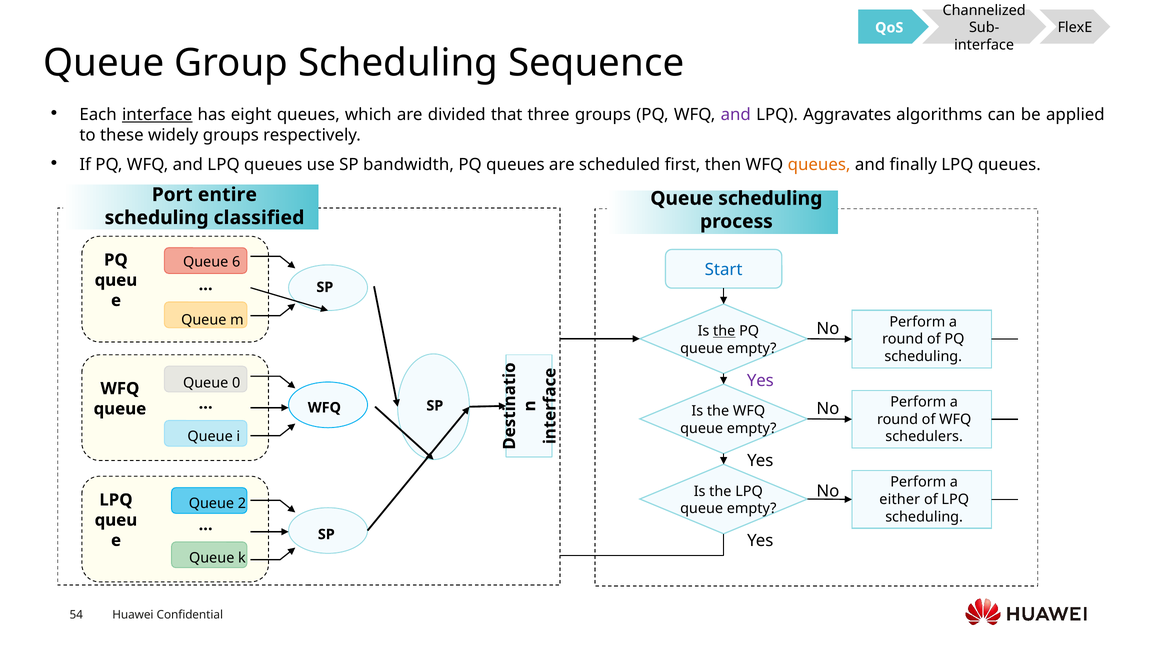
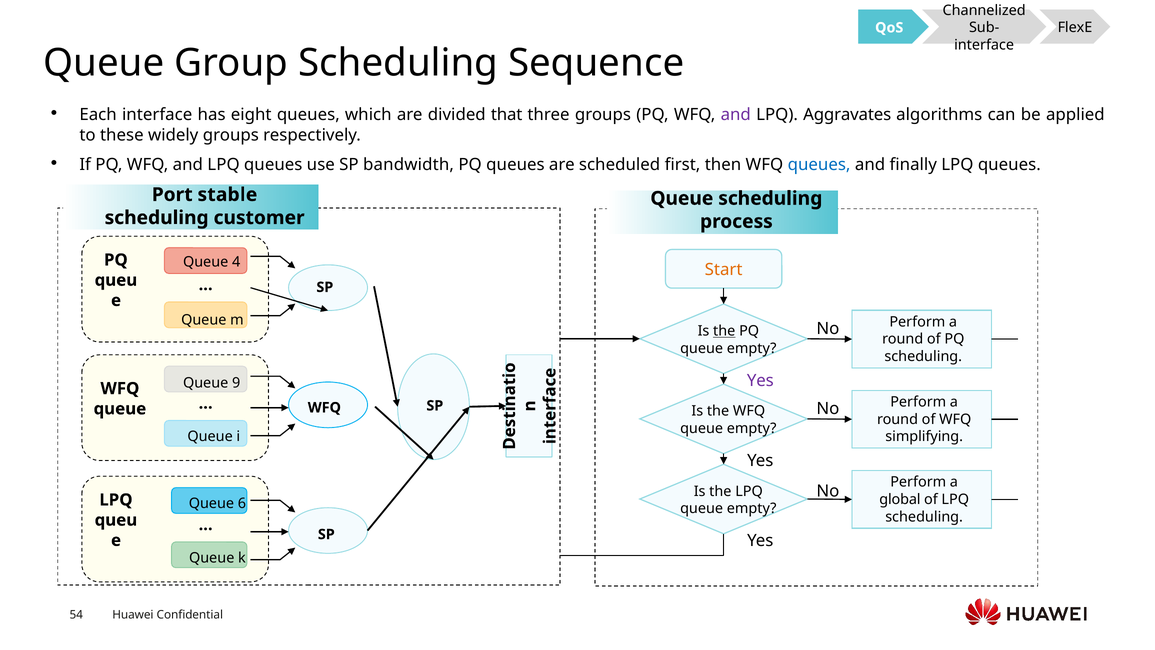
interface underline: present -> none (157, 115)
queues colour: orange -> blue (819, 165)
entire: entire -> stable (227, 195)
classified: classified -> customer (259, 218)
6: 6 -> 4 (236, 262)
Start colour: blue -> orange (724, 270)
0: 0 -> 9 (236, 383)
schedulers: schedulers -> simplifying (924, 436)
either: either -> global (900, 499)
2: 2 -> 6 (242, 503)
